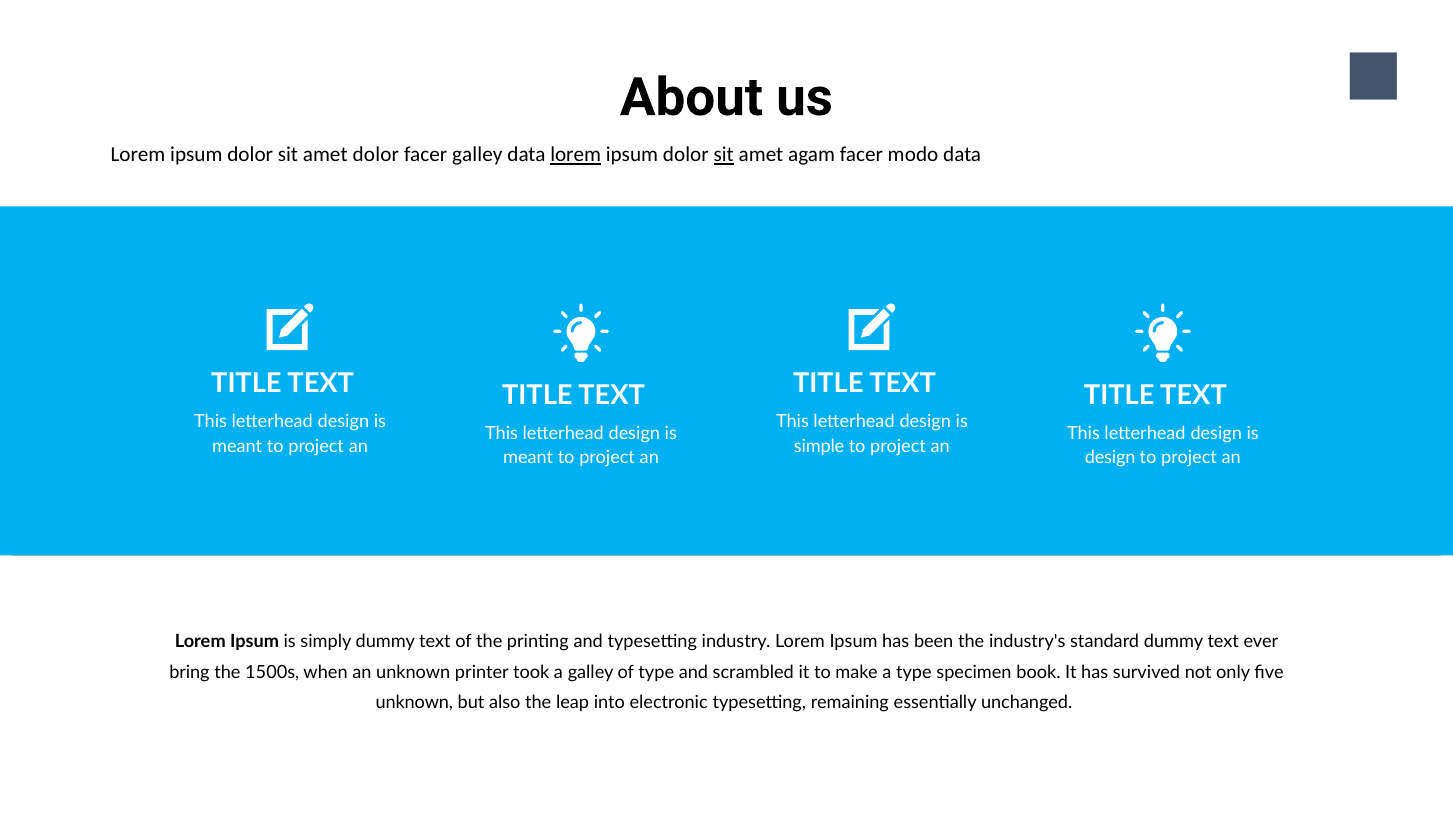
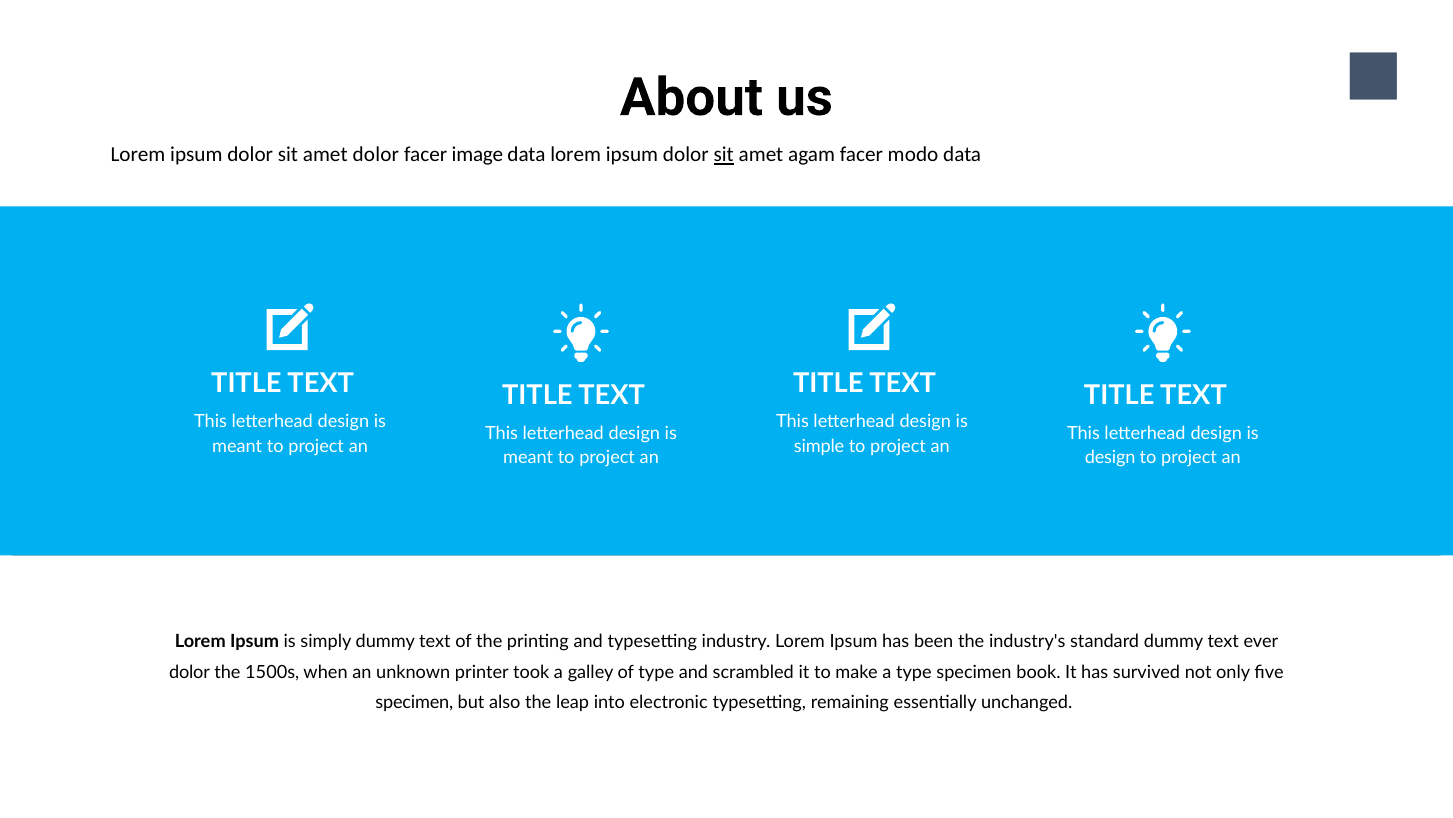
facer galley: galley -> image (477, 155)
lorem underline: present -> none (576, 155)
bring: bring -> dolor (189, 671)
unknown: unknown -> specimen (414, 702)
